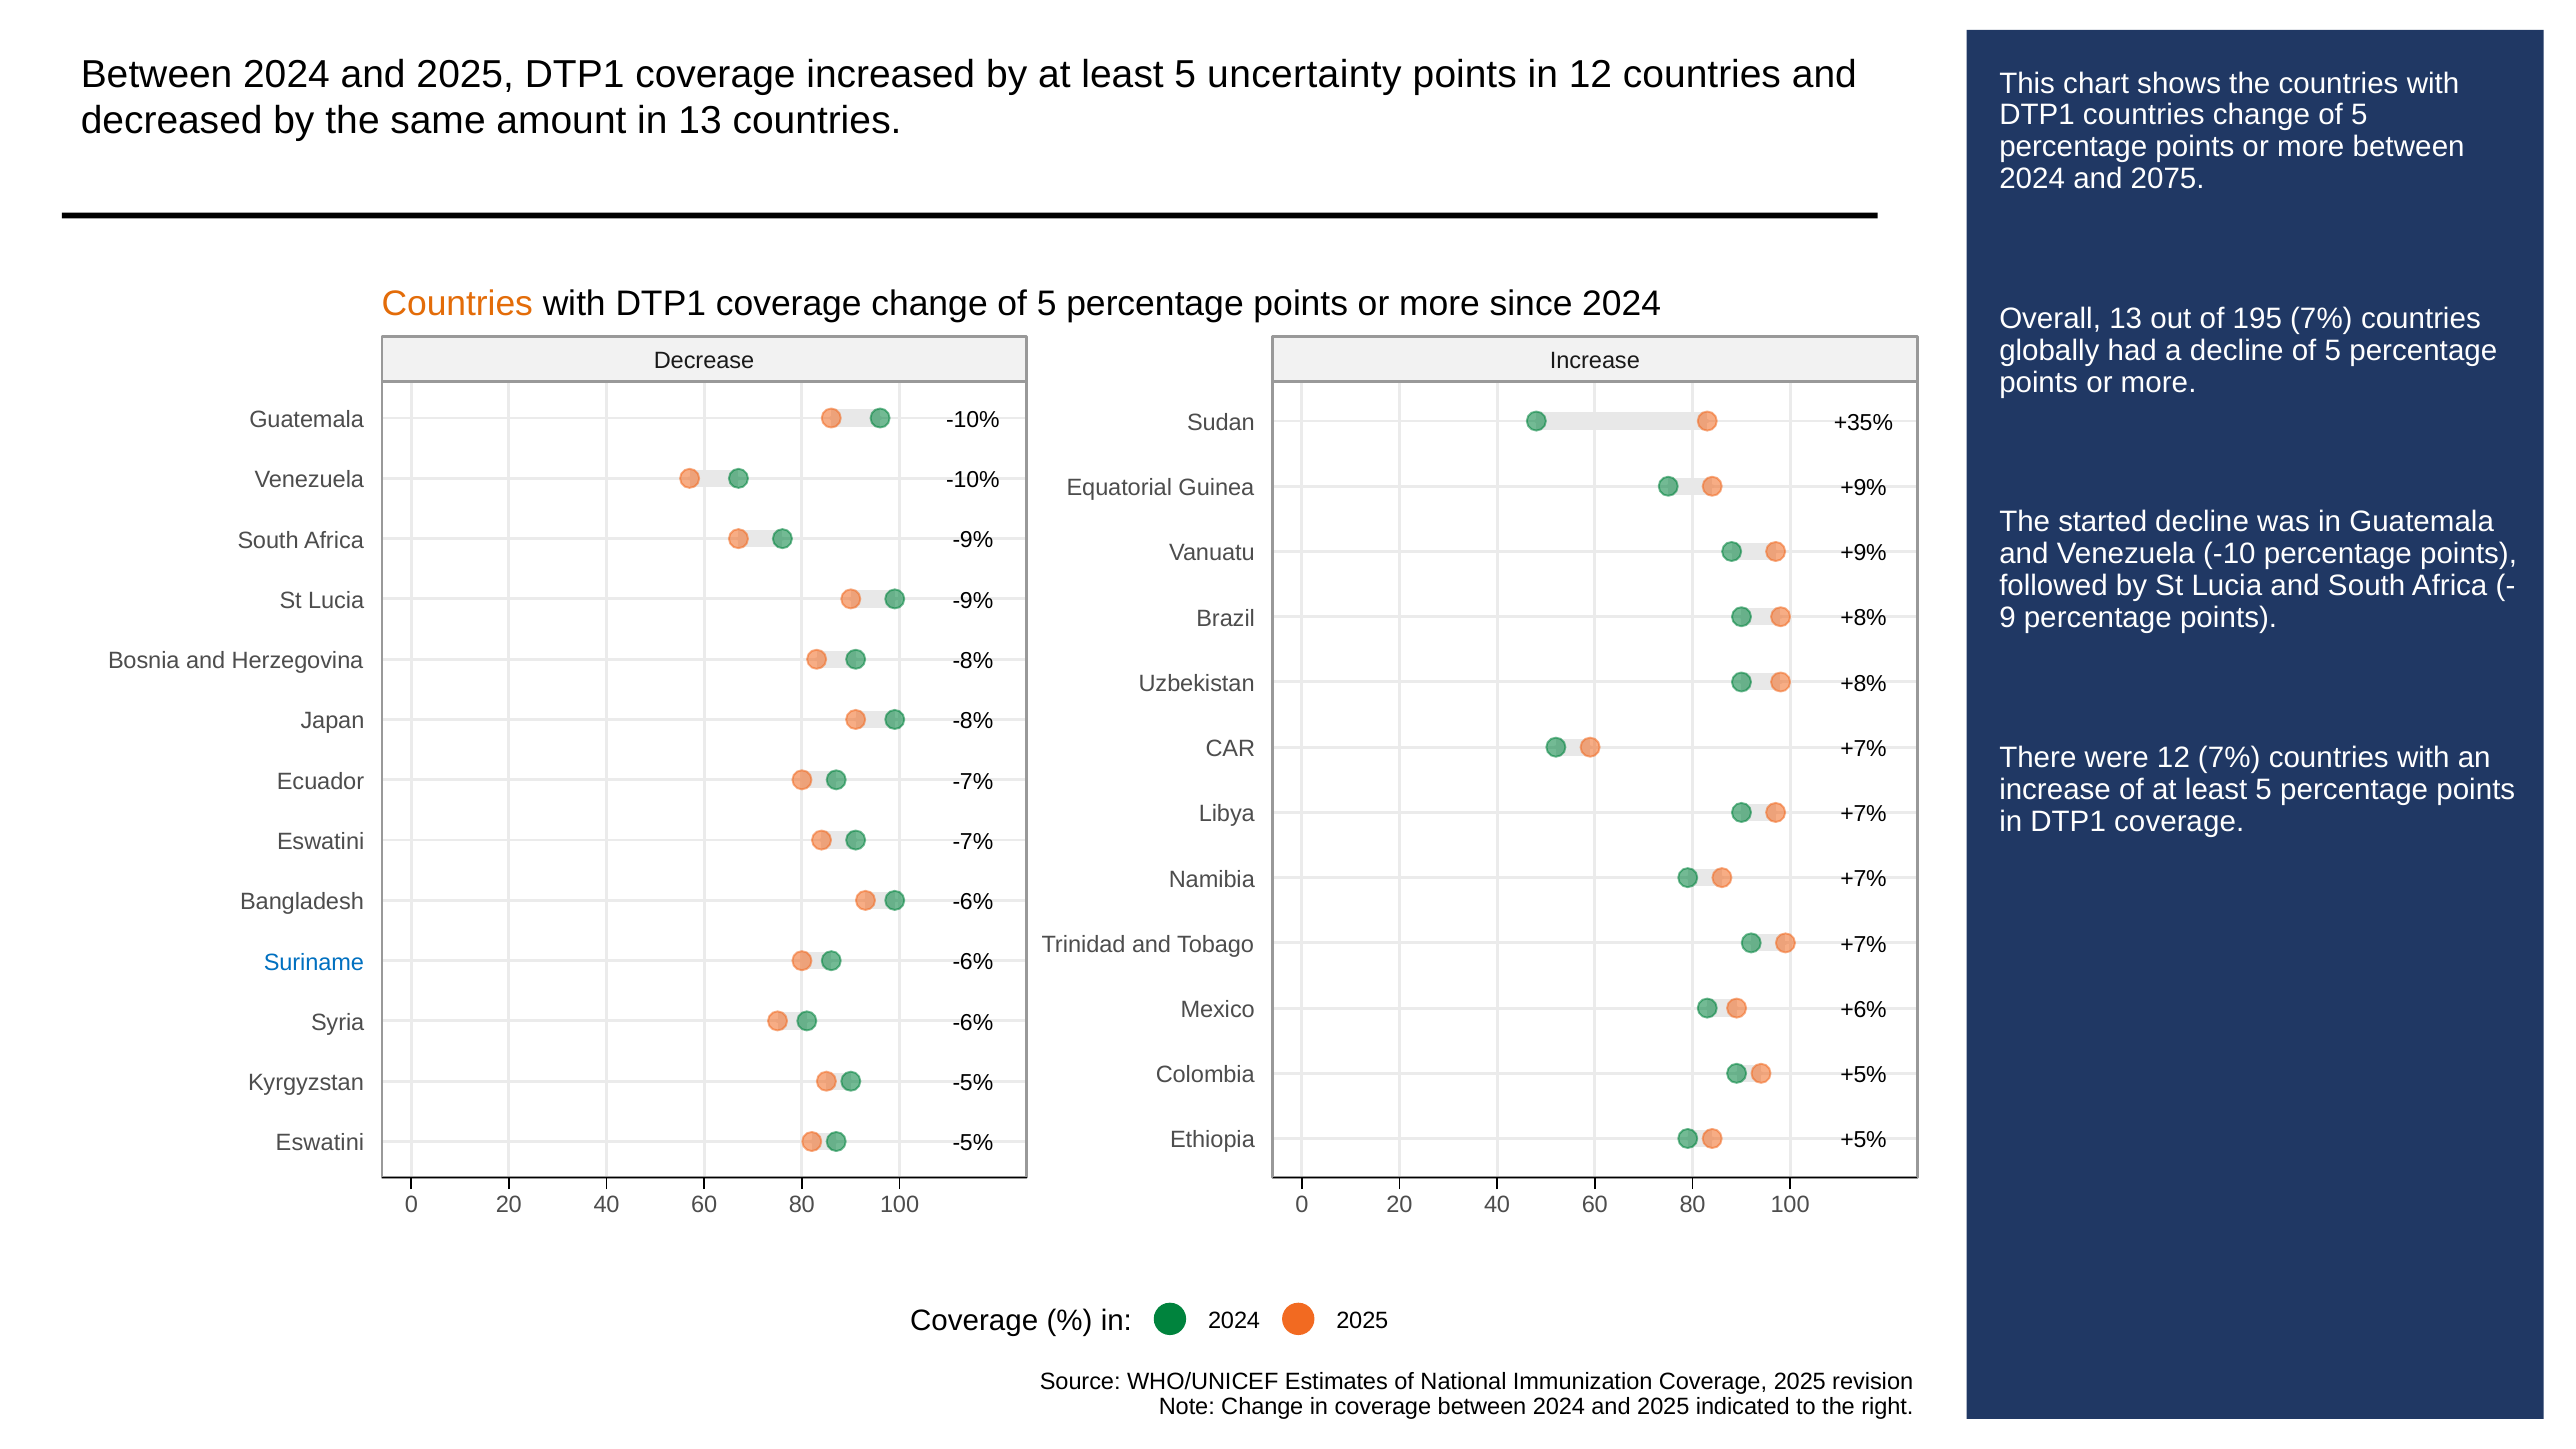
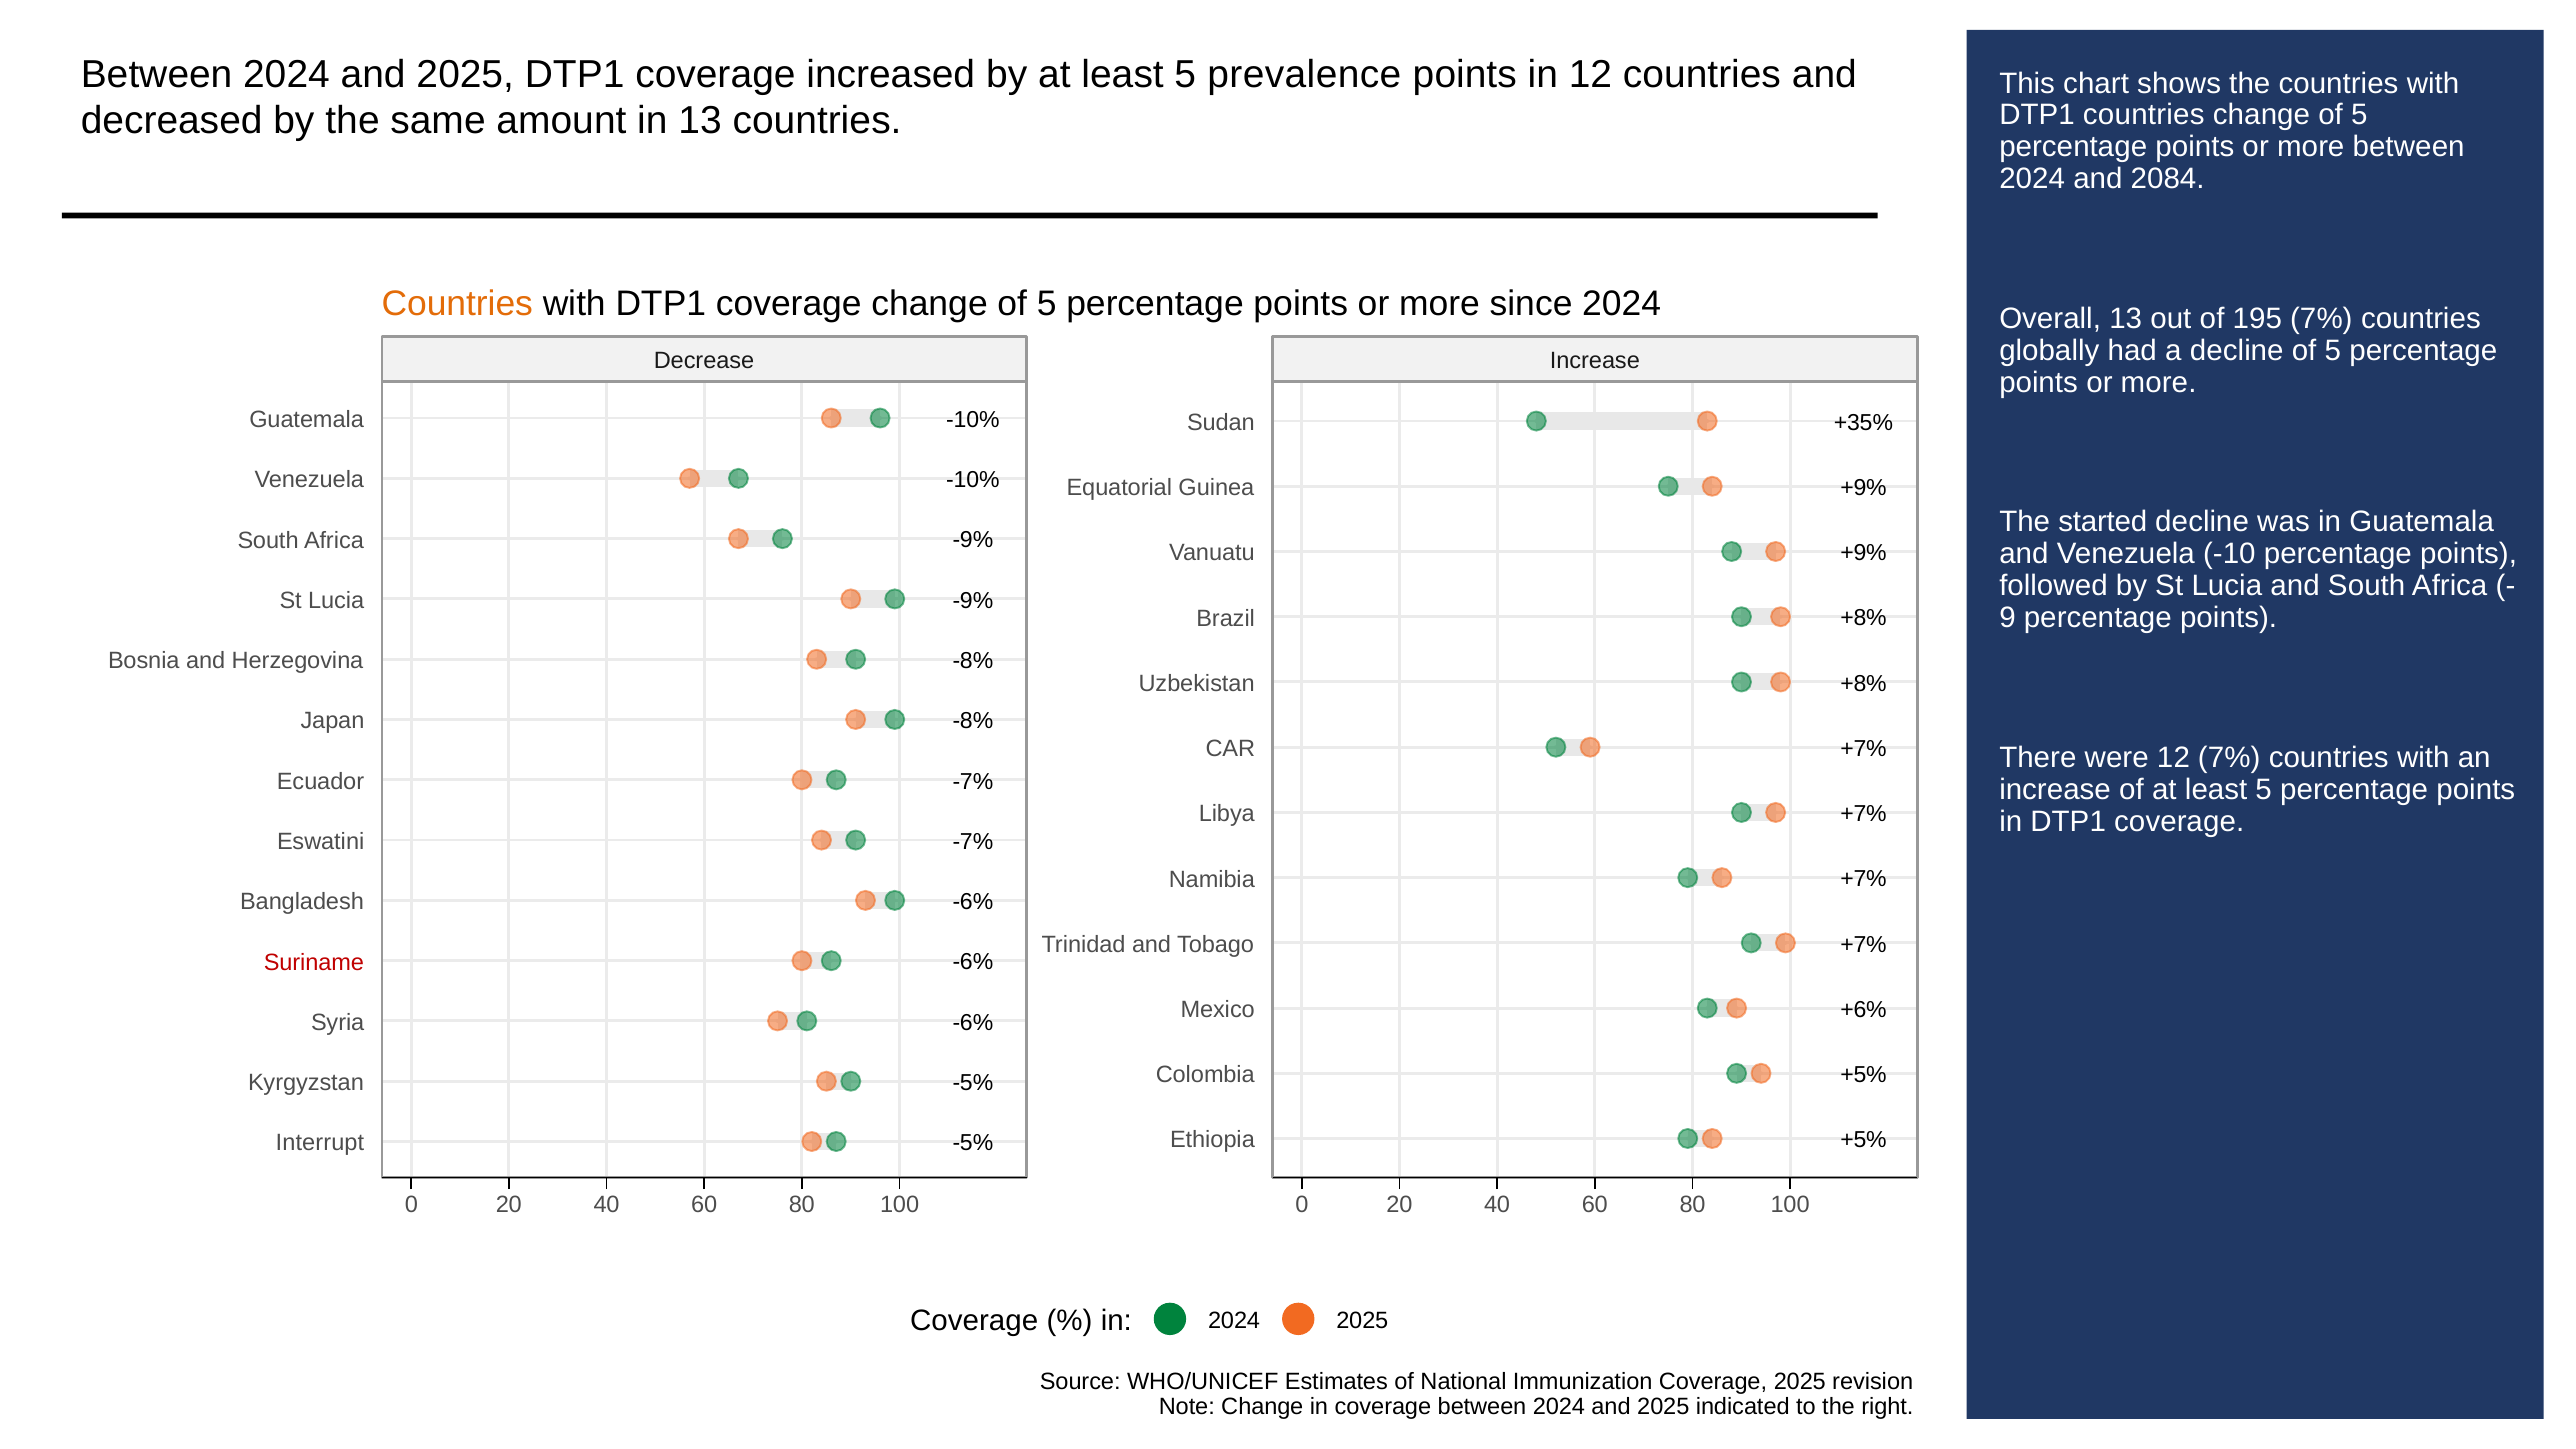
uncertainty: uncertainty -> prevalence (1304, 74)
2075: 2075 -> 2084 (2168, 179)
Suriname colour: blue -> red (314, 962)
Eswatini: Eswatini -> Interrupt (320, 1143)
